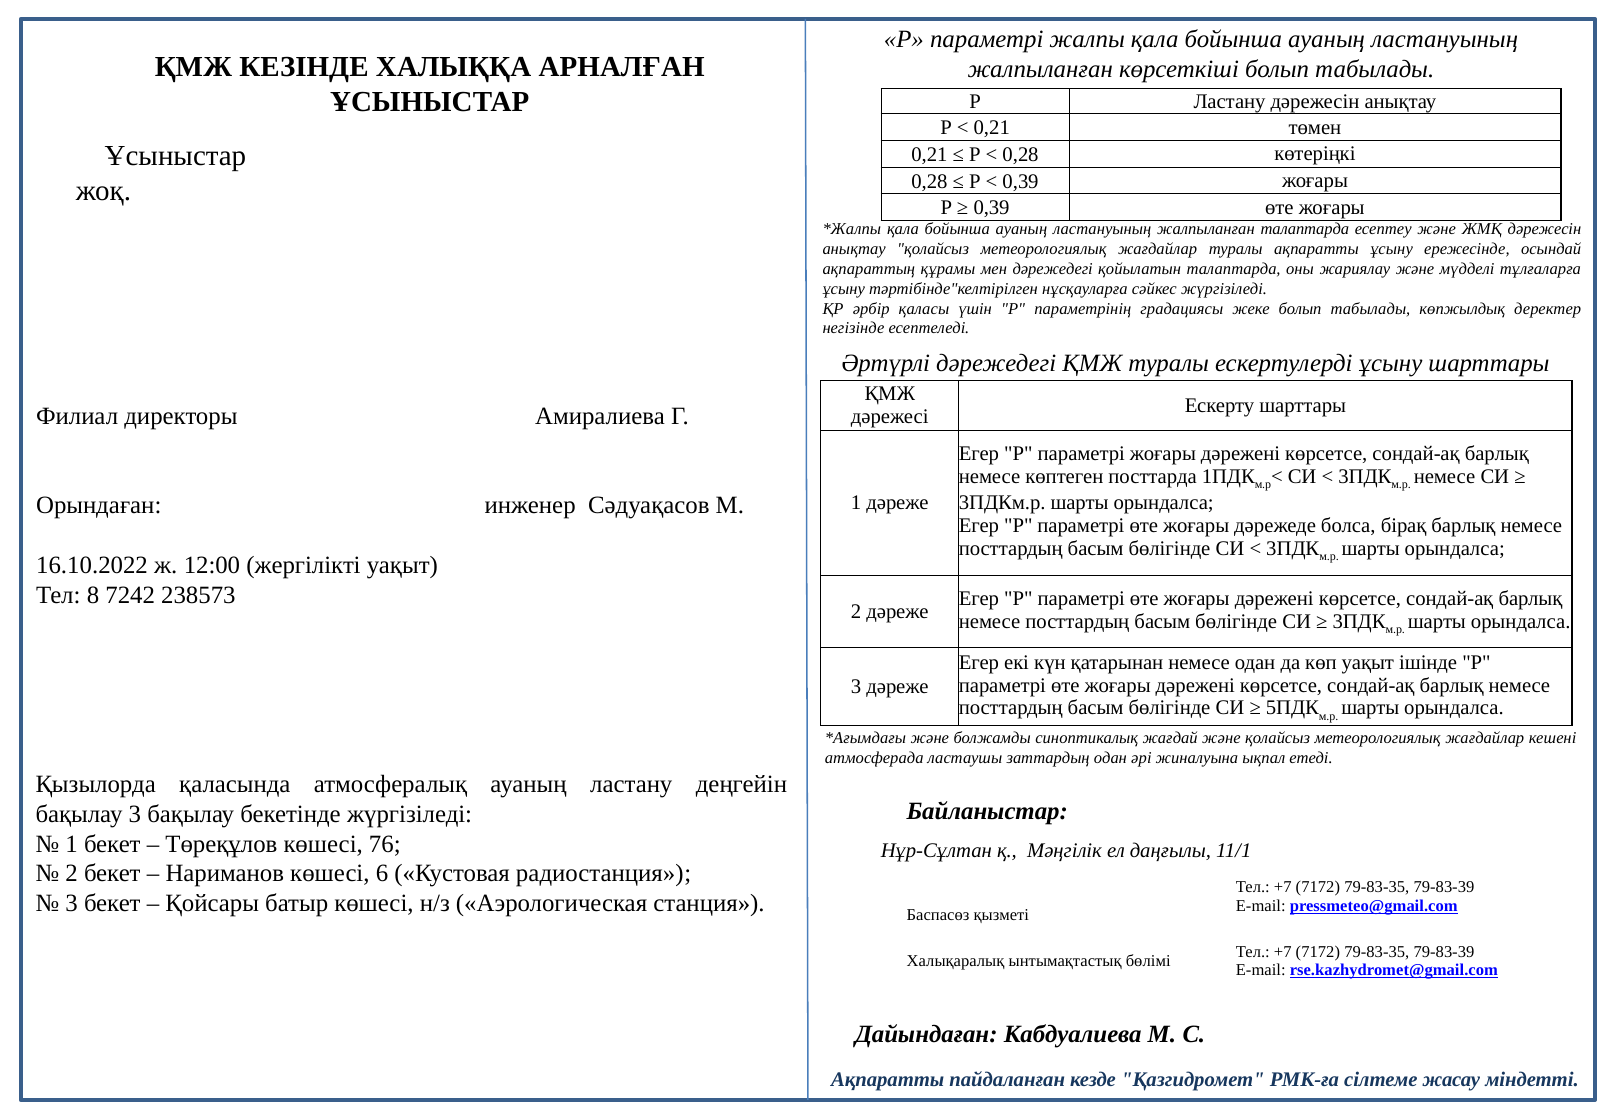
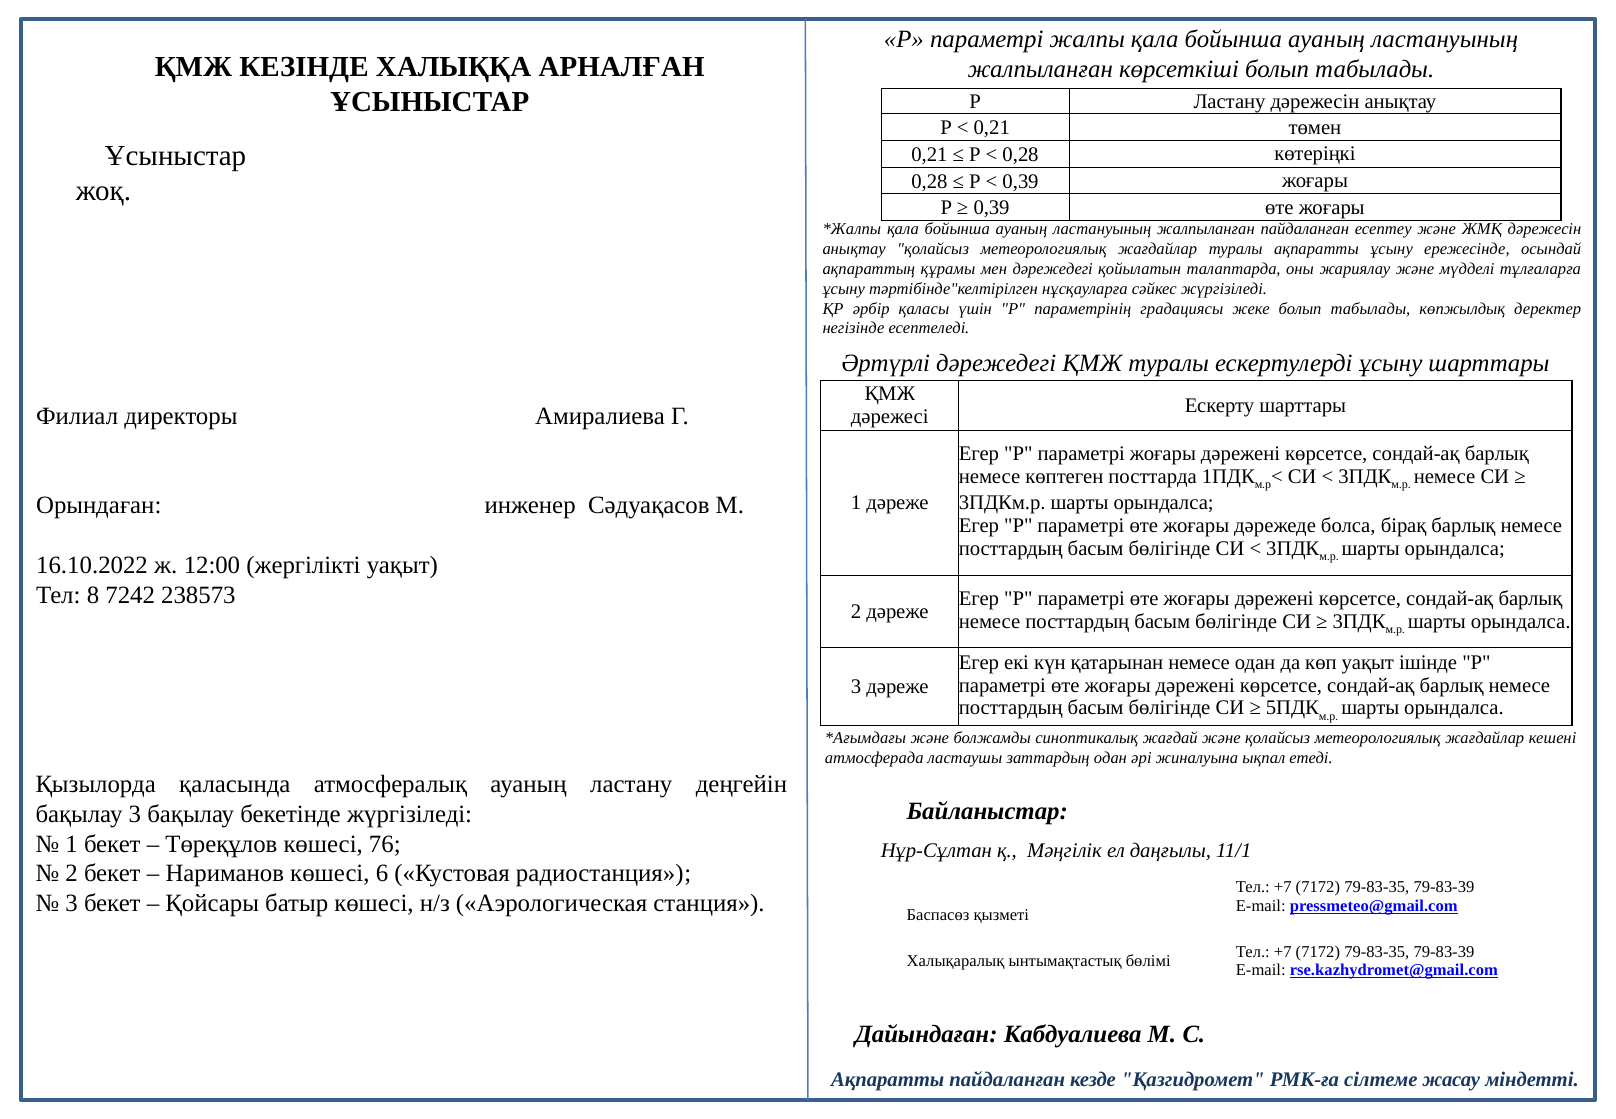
жалпыланған талаптарда: талаптарда -> пайдаланған (1305, 229)
